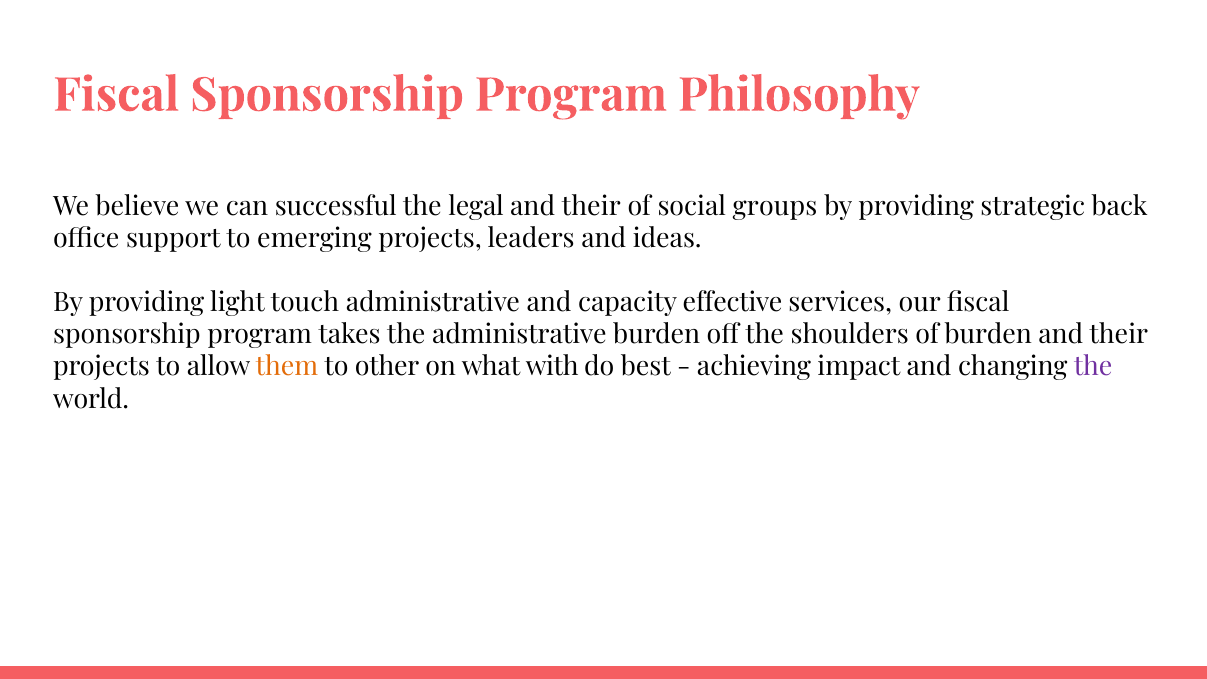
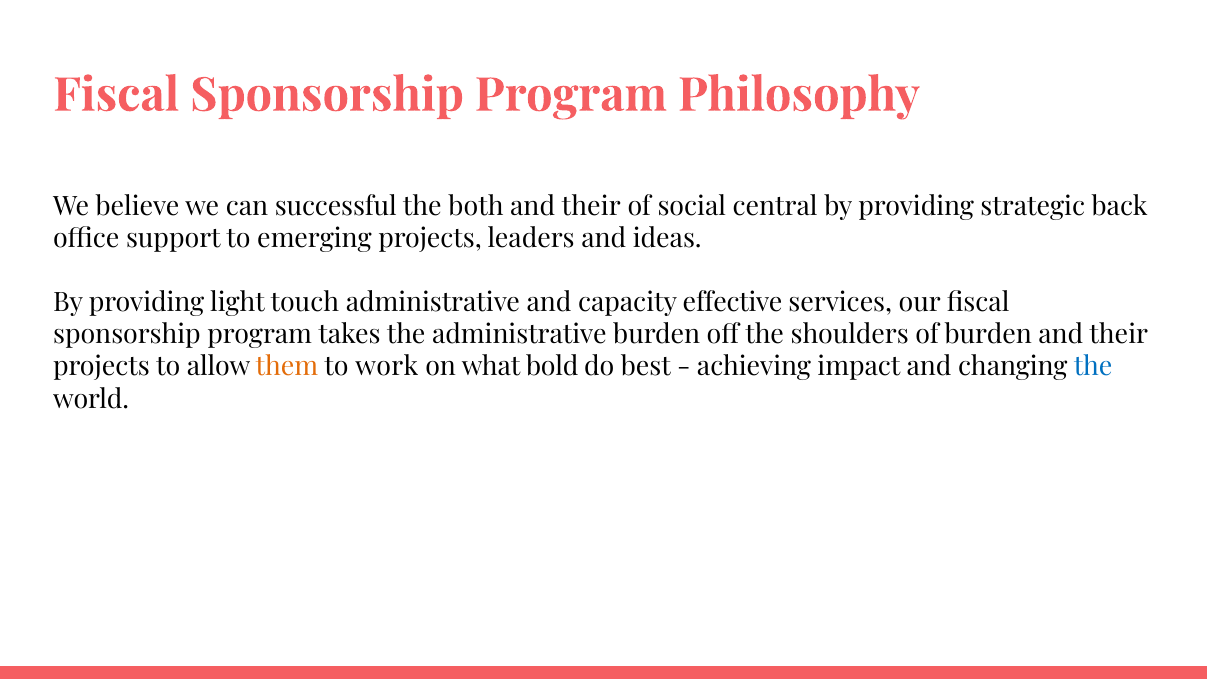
legal: legal -> both (476, 206)
groups: groups -> central (775, 206)
other: other -> work (387, 367)
with: with -> bold (552, 367)
the colour: purple -> blue (1093, 367)
